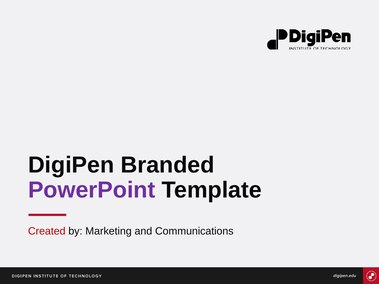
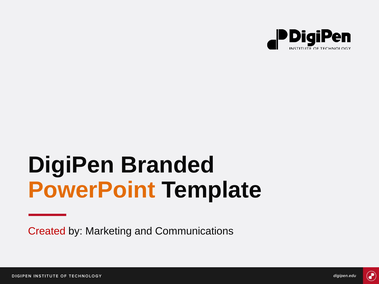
PowerPoint colour: purple -> orange (92, 190)
